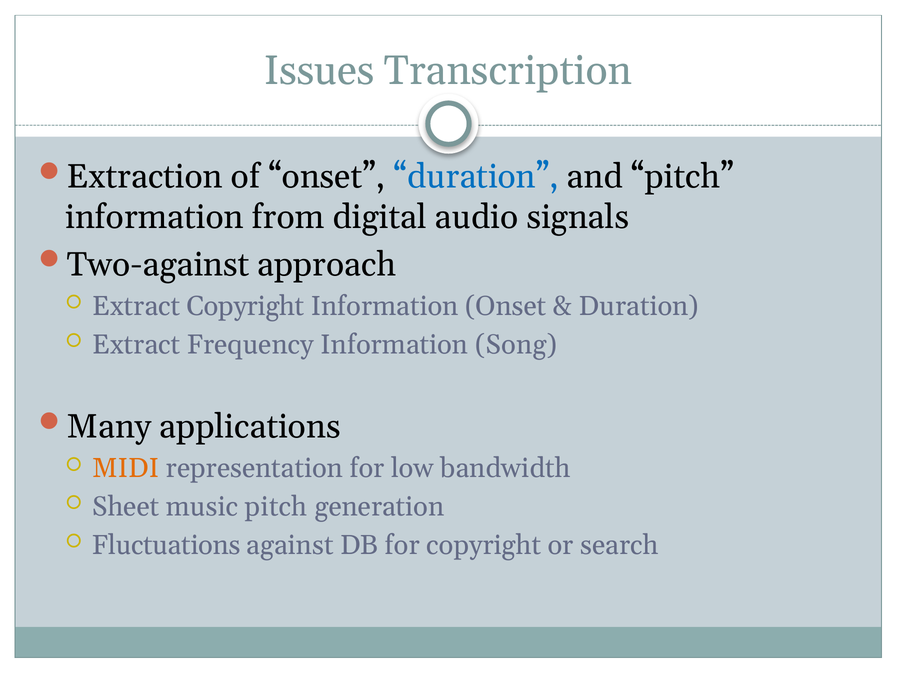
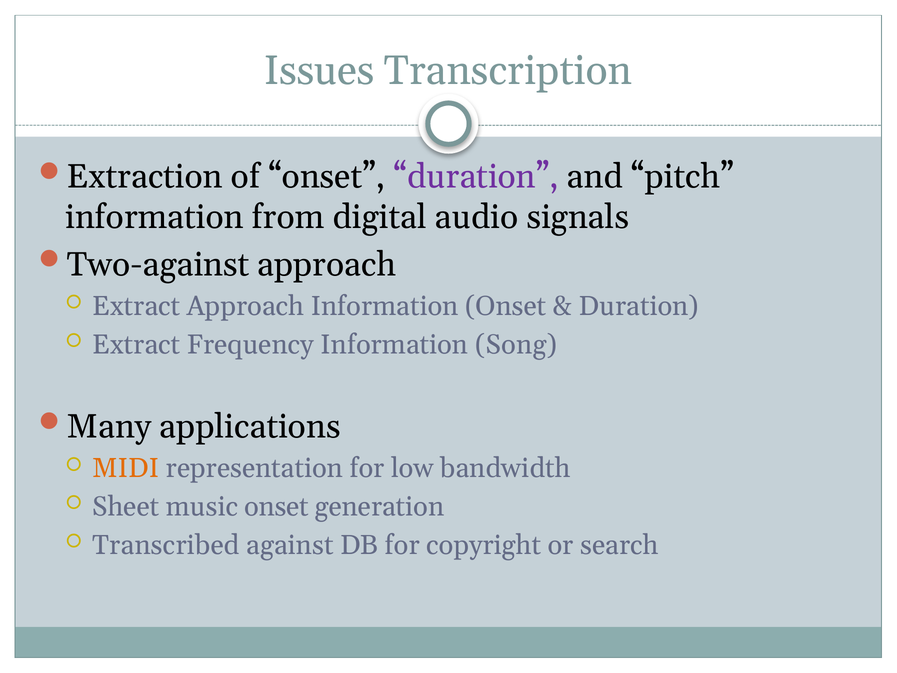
duration colour: blue -> purple (476, 177)
Extract Copyright: Copyright -> Approach (245, 306)
music pitch: pitch -> onset (276, 507)
Fluctuations: Fluctuations -> Transcribed (166, 545)
